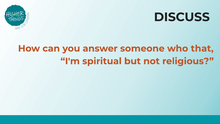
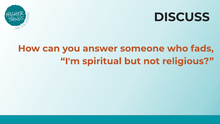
that: that -> fads (202, 48)
